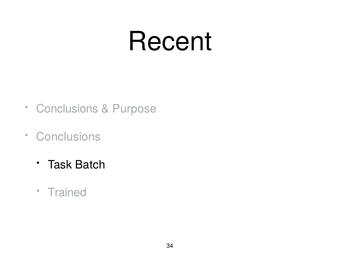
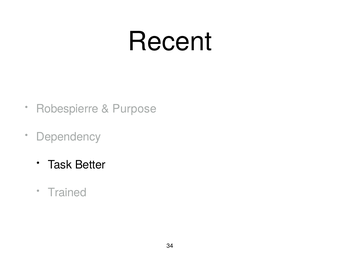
Conclusions: Conclusions -> Robespierre (67, 109)
Conclusions: Conclusions -> Dependency (69, 137)
Batch: Batch -> Better (90, 165)
